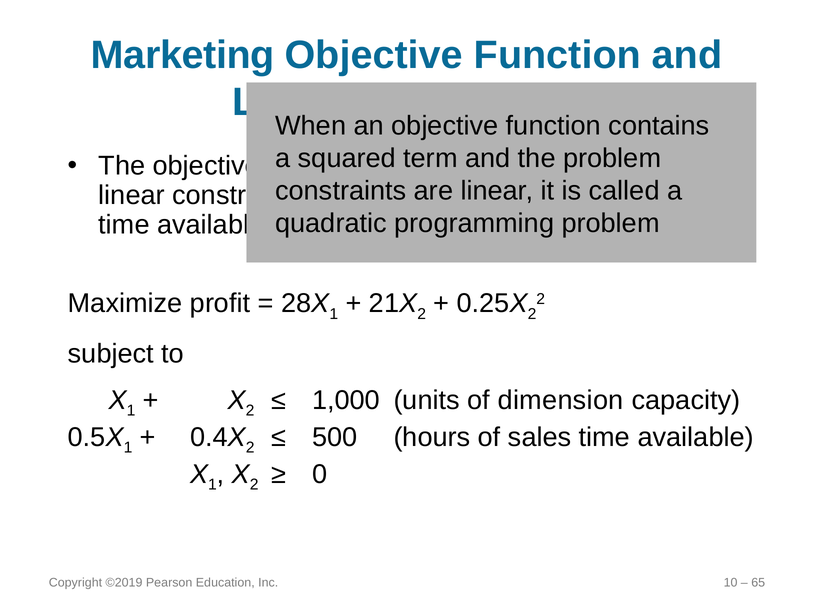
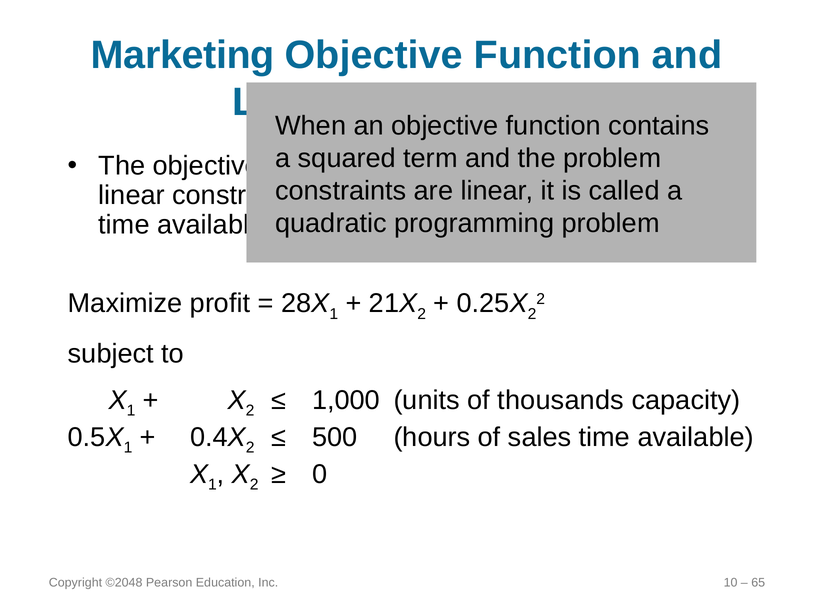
dimension: dimension -> thousands (561, 400)
©2019: ©2019 -> ©2048 (124, 583)
